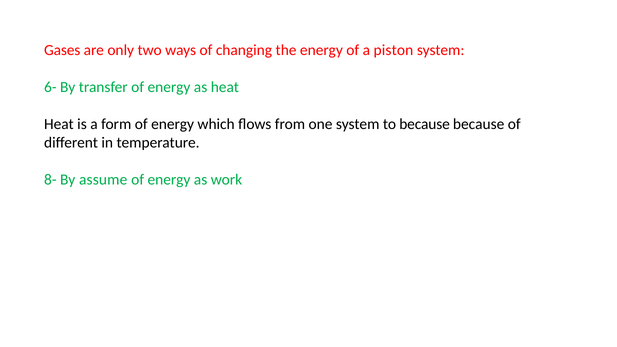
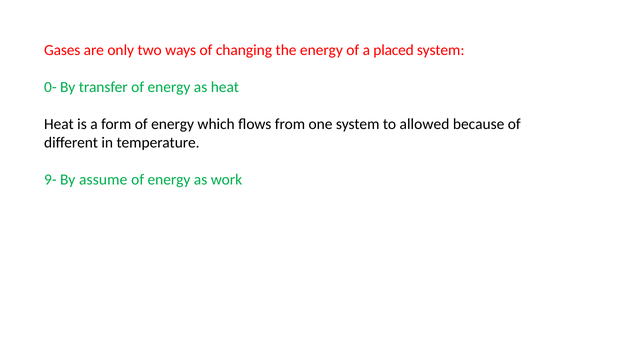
piston: piston -> placed (394, 50)
6-: 6- -> 0- (50, 87)
to because: because -> allowed (424, 124)
8-: 8- -> 9- (50, 180)
